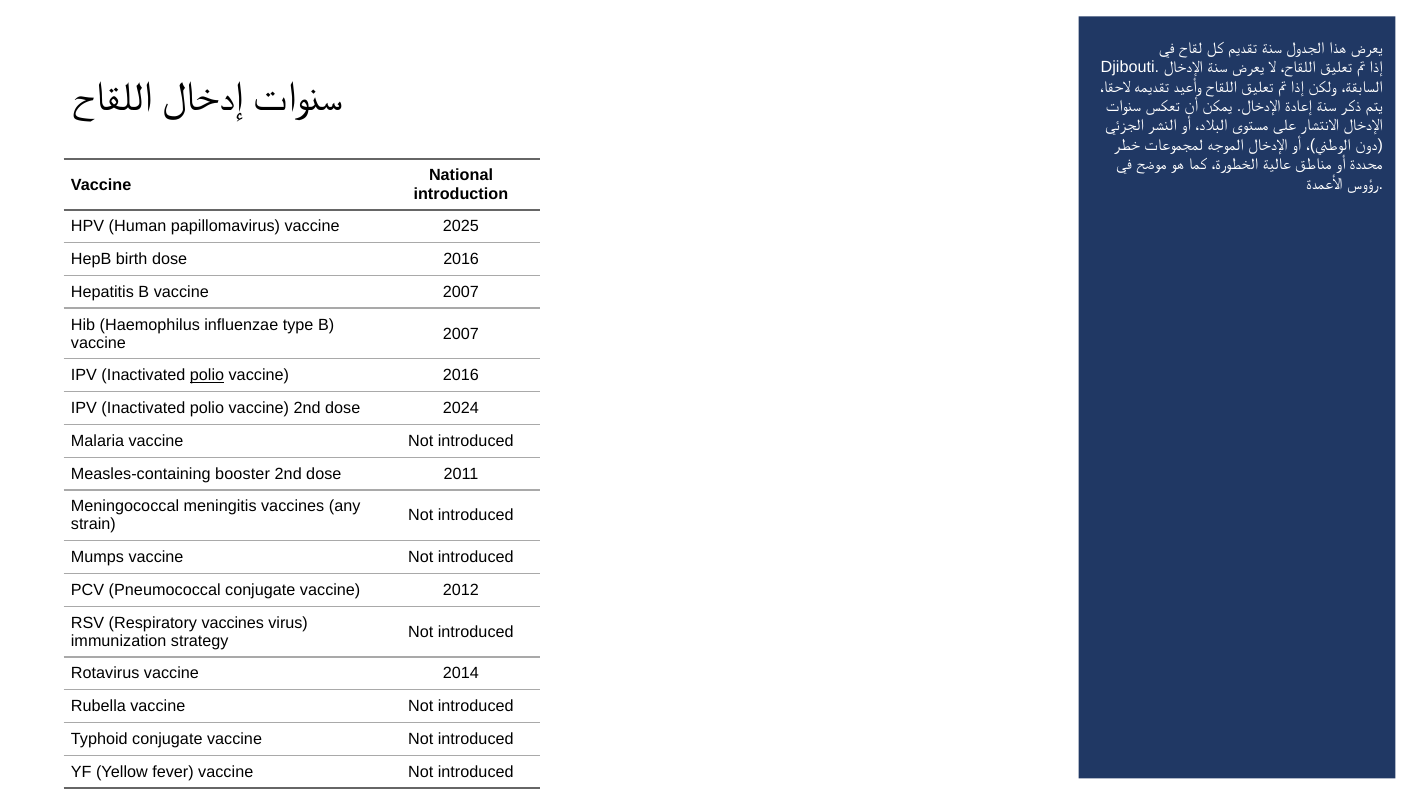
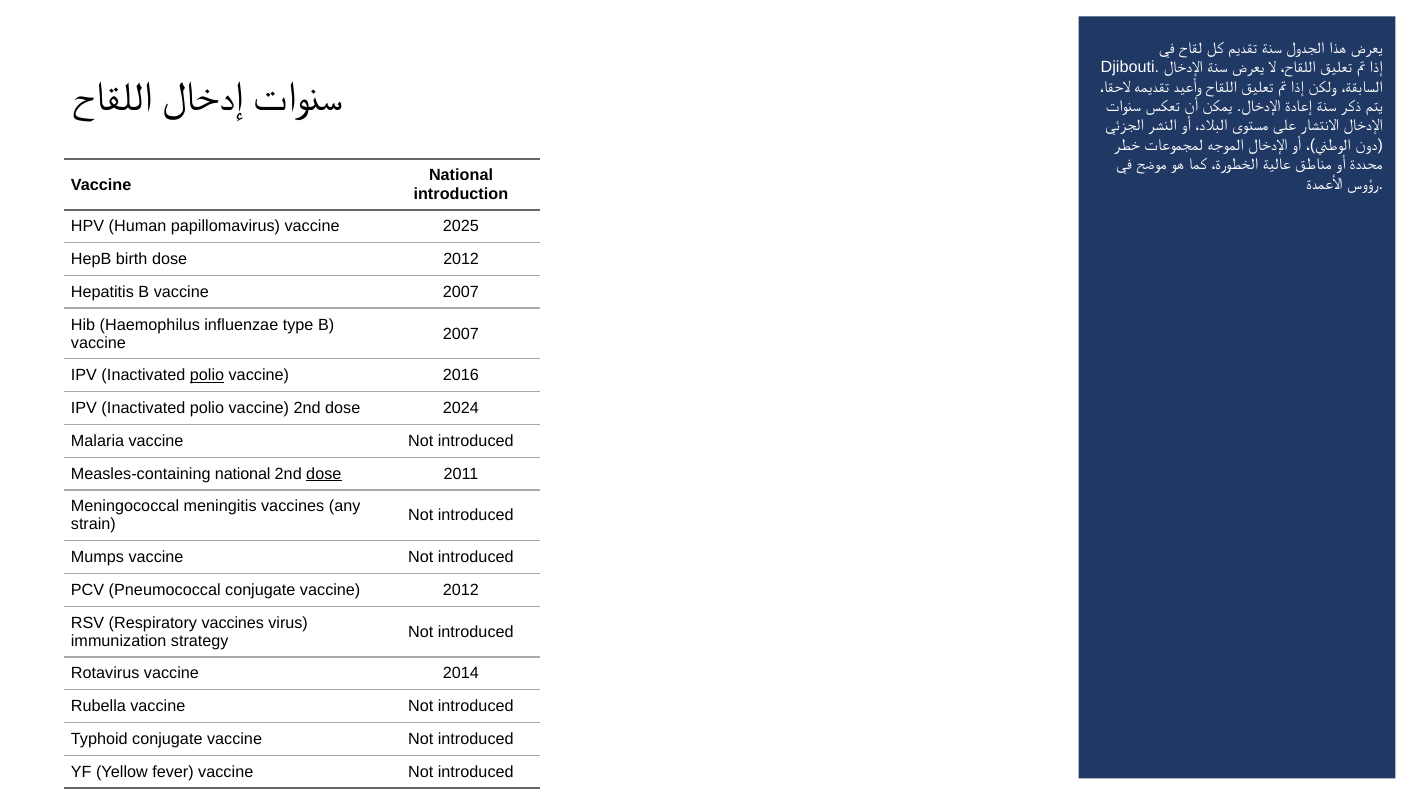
dose 2016: 2016 -> 2012 (461, 259)
Measles-containing booster: booster -> national (243, 474)
dose underline: none -> present (324, 474)
